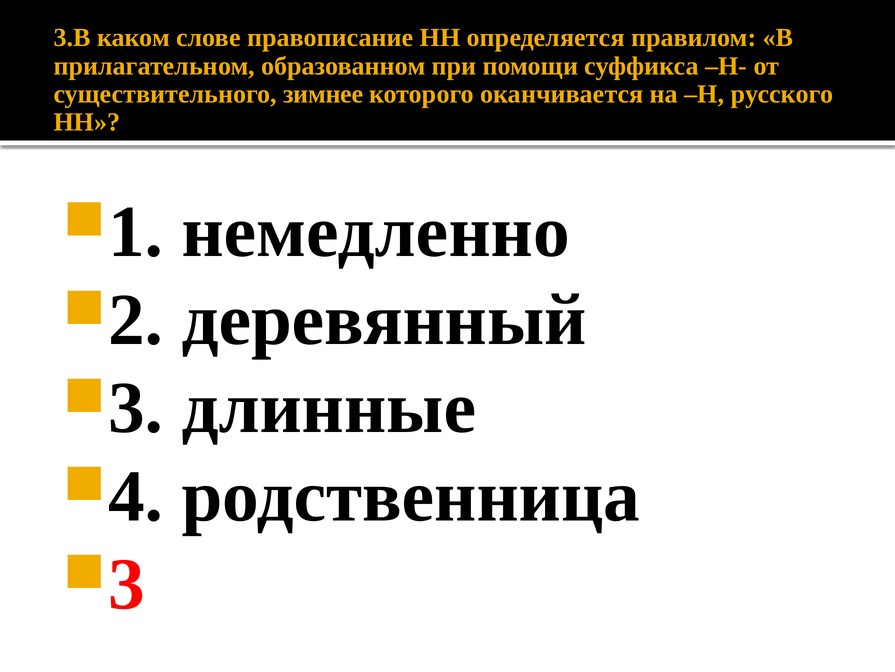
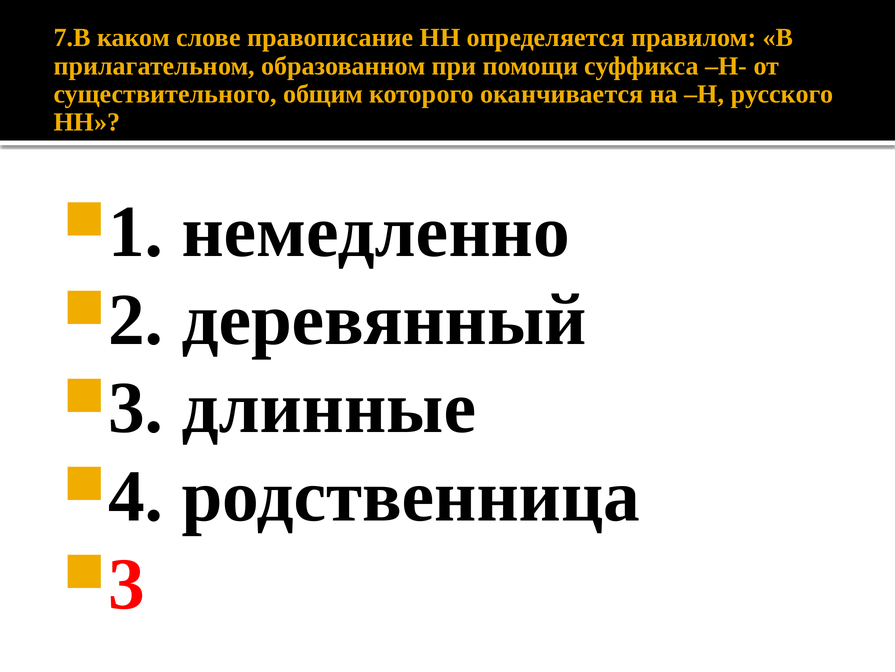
3.В: 3.В -> 7.В (72, 38)
зимнее: зимнее -> общим (323, 94)
